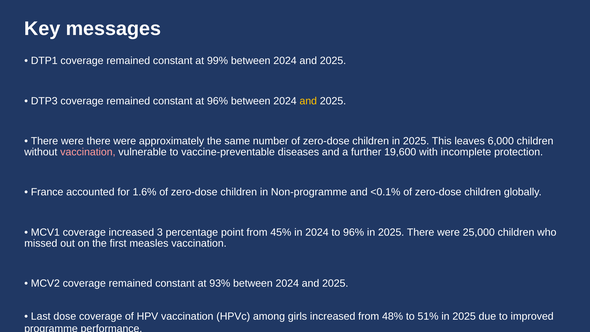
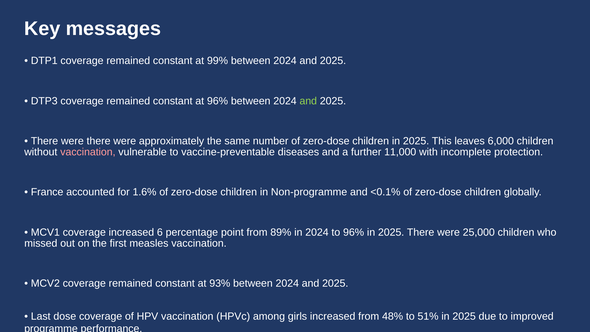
and colour: yellow -> light green (308, 101)
19,600: 19,600 -> 11,000 (400, 152)
3: 3 -> 6 (160, 232)
45%: 45% -> 89% (281, 232)
